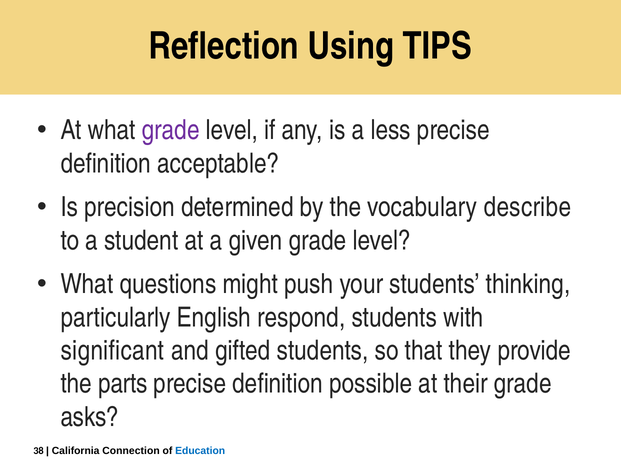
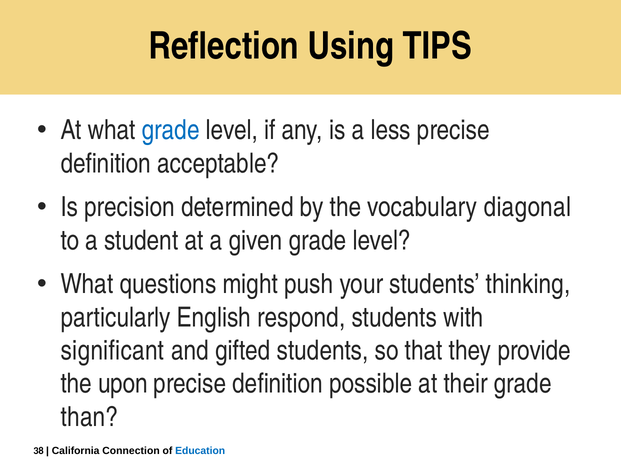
grade colour: purple -> blue (171, 130)
describe: describe -> diagonal (527, 207)
parts: parts -> upon (123, 384)
asks: asks -> than (90, 417)
